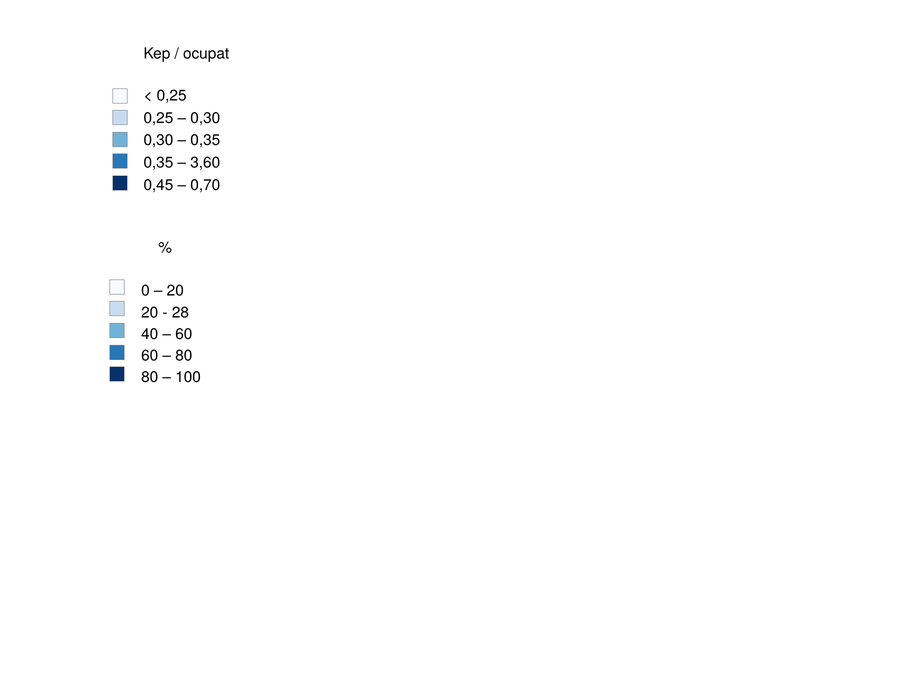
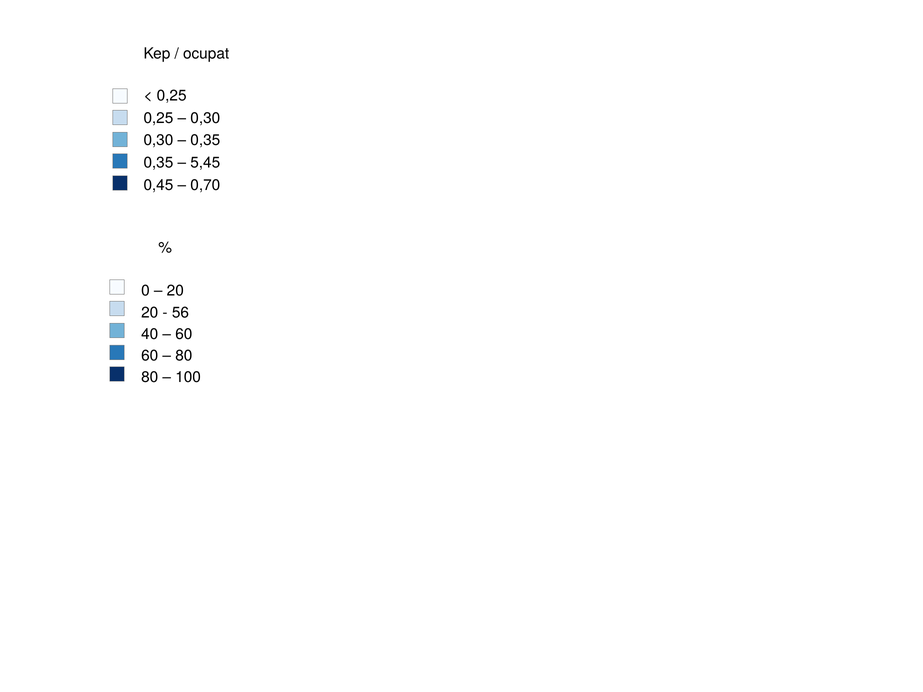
3,60: 3,60 -> 5,45 (205, 163)
28: 28 -> 56 (180, 313)
